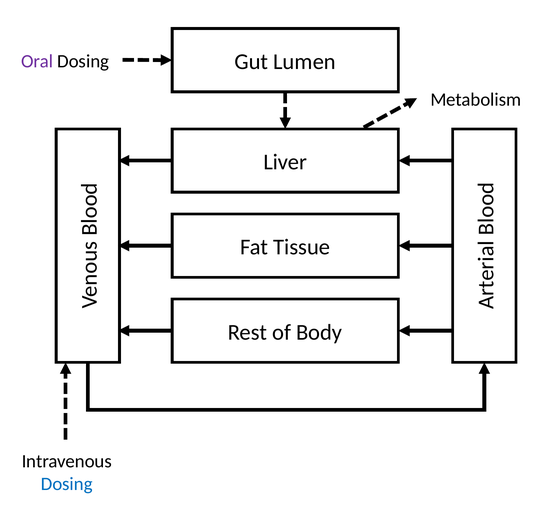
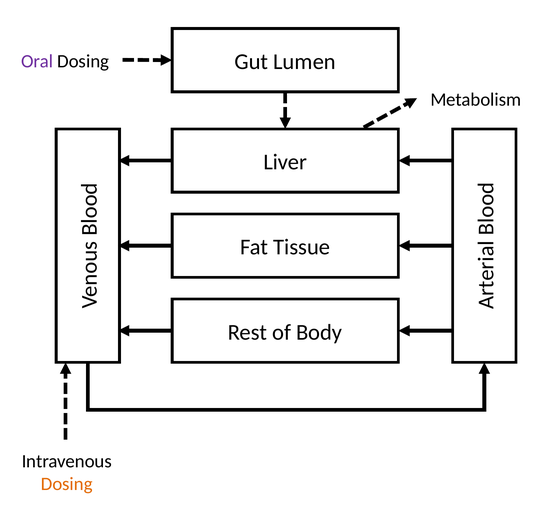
Dosing colour: blue -> orange (67, 484)
